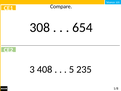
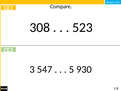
654: 654 -> 523 (82, 27)
408: 408 -> 547 (45, 69)
235: 235 -> 930 (84, 69)
